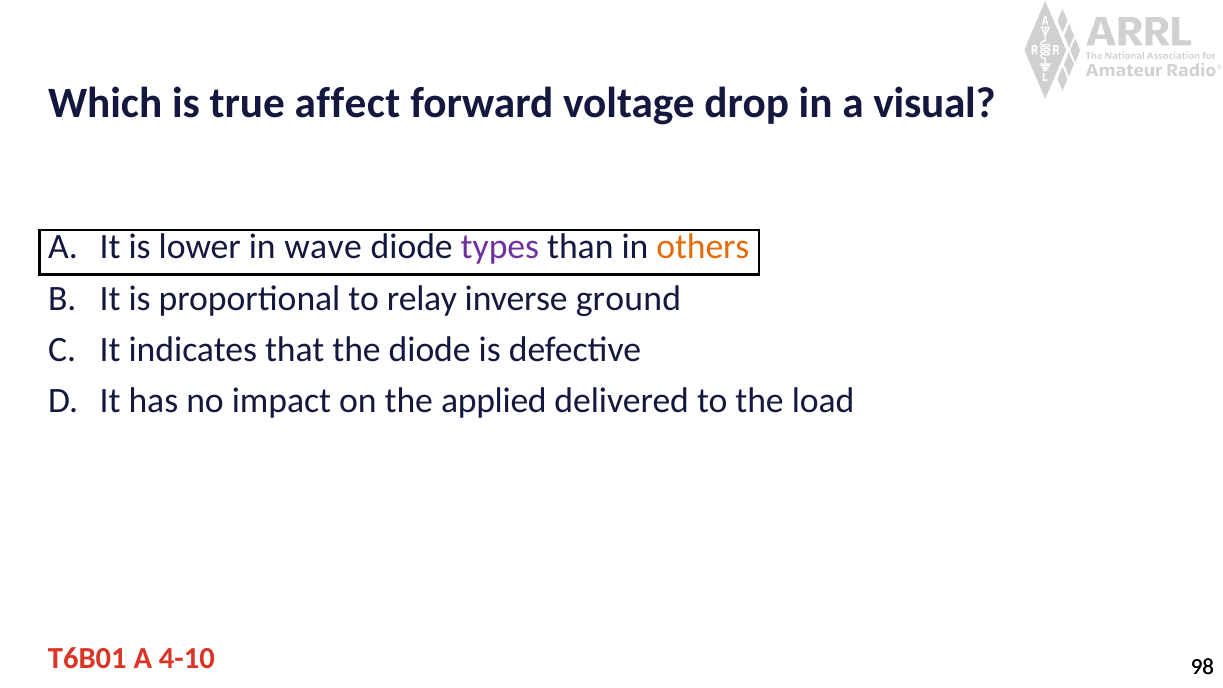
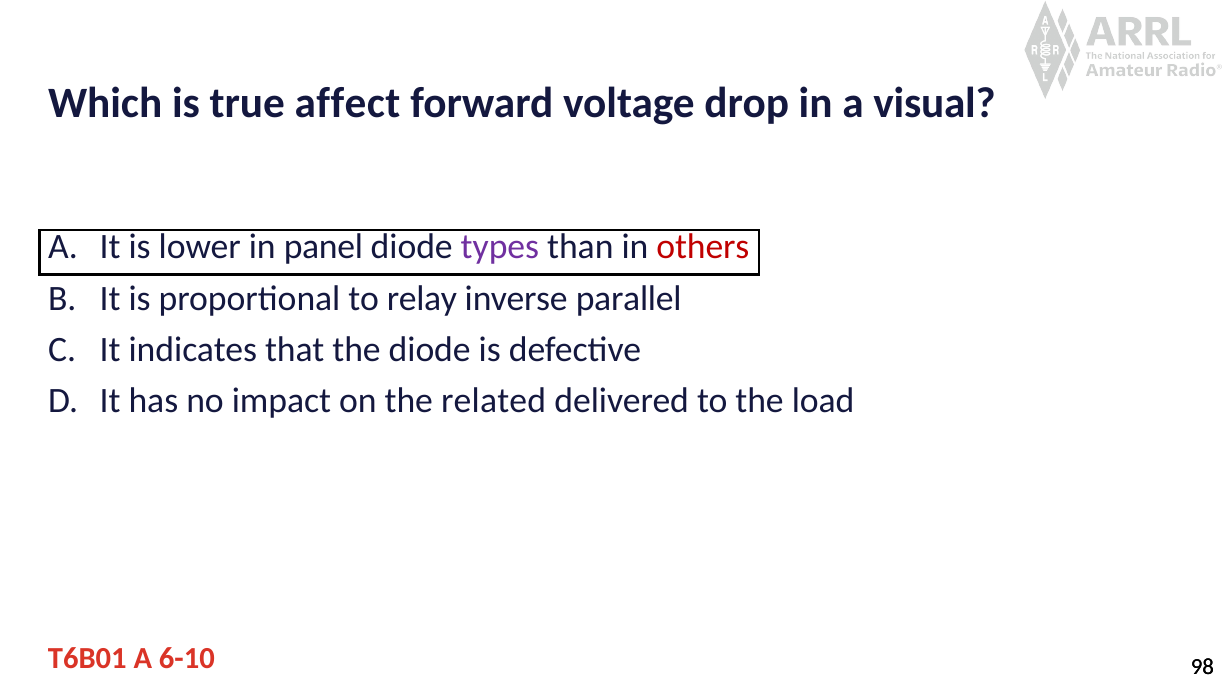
wave: wave -> panel (323, 247)
others colour: orange -> red (703, 247)
ground: ground -> parallel (629, 298)
applied: applied -> related (494, 401)
4-10: 4-10 -> 6-10 (187, 659)
